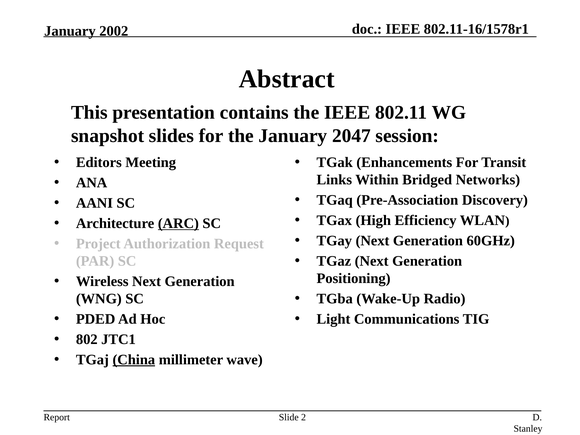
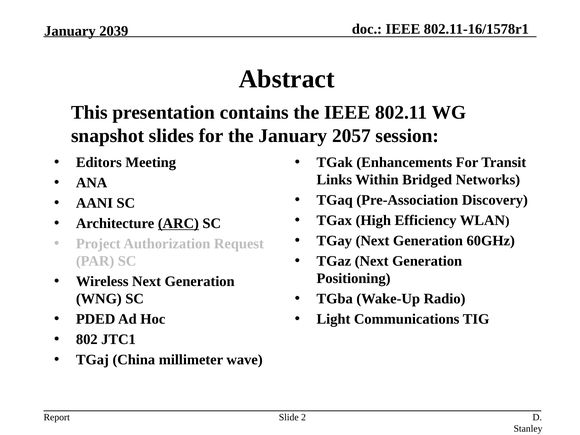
2002: 2002 -> 2039 (114, 31)
2047: 2047 -> 2057 (351, 136)
China underline: present -> none (134, 360)
